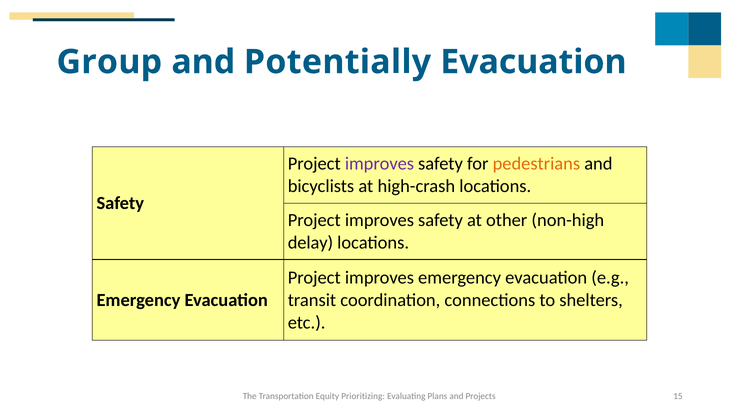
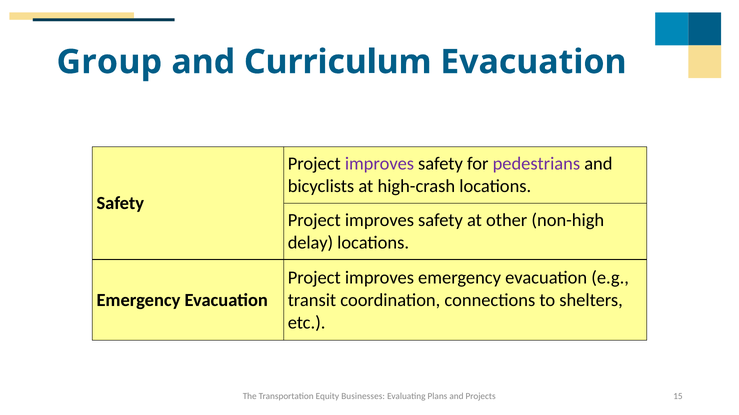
Potentially: Potentially -> Curriculum (338, 62)
pedestrians colour: orange -> purple (536, 164)
Prioritizing: Prioritizing -> Businesses (363, 397)
